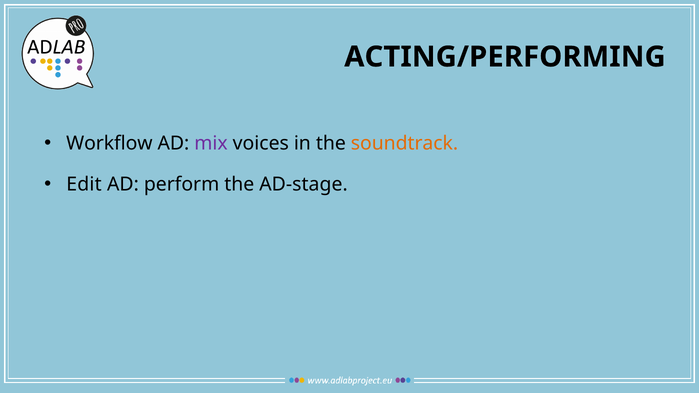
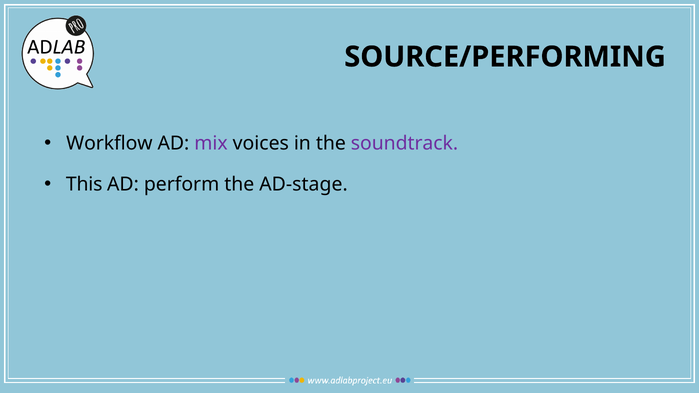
ACTING/PERFORMING: ACTING/PERFORMING -> SOURCE/PERFORMING (505, 57)
soundtrack colour: orange -> purple (404, 144)
Edit: Edit -> This (84, 184)
